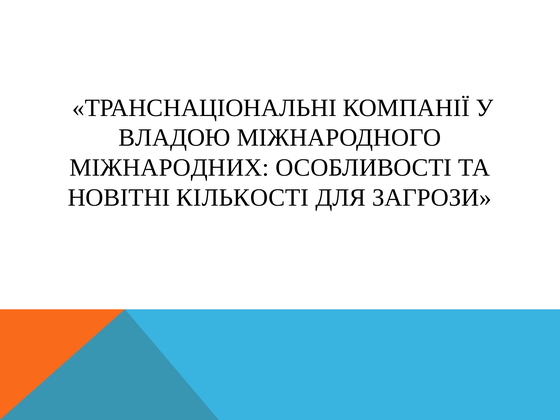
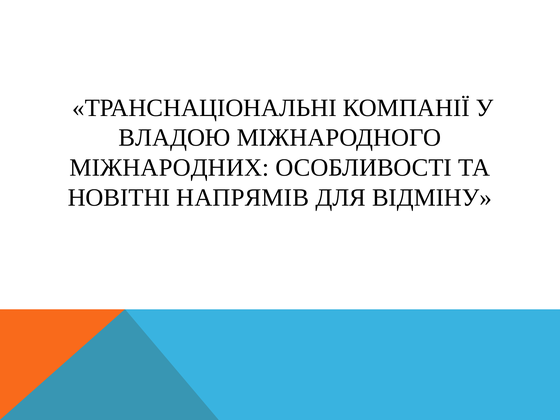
КІЛЬКОСТІ: КІЛЬКОСТІ -> НАПРЯМІВ (243, 197)
ЗАГРОЗИ: ЗАГРОЗИ -> ВІДМІНУ (432, 197)
